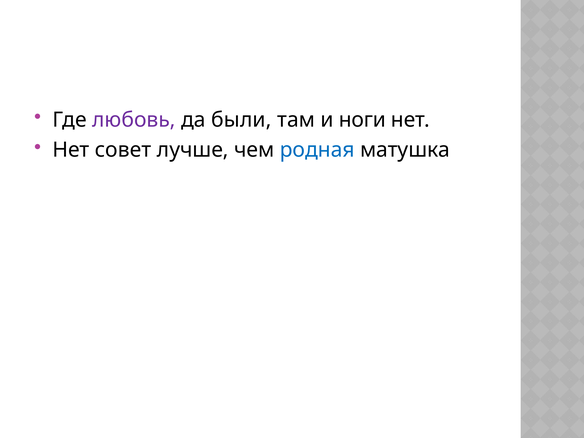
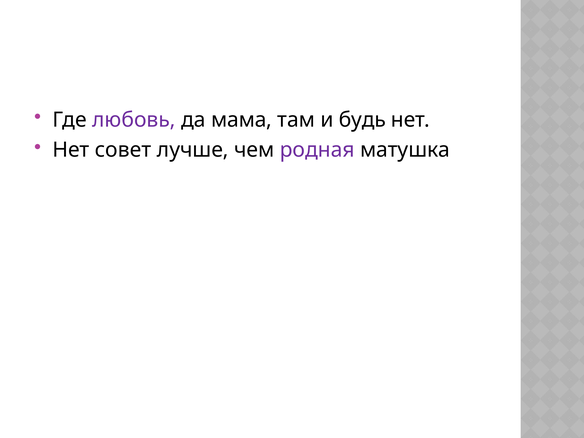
были: были -> мама (242, 120)
ноги: ноги -> будь (362, 120)
родная colour: blue -> purple (317, 150)
